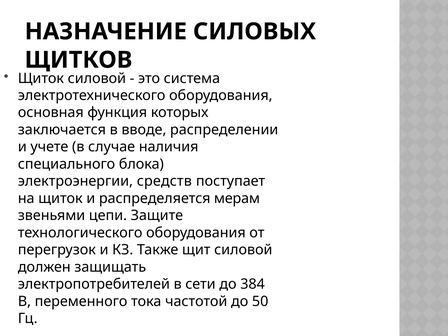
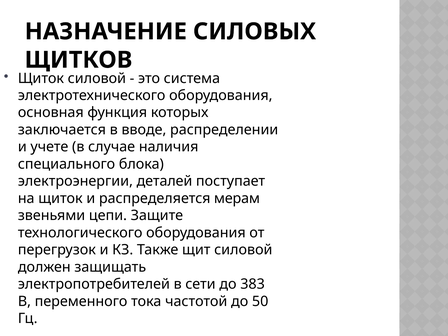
средств: средств -> деталей (164, 181)
384: 384 -> 383 (253, 284)
